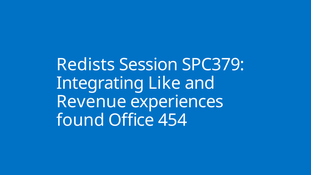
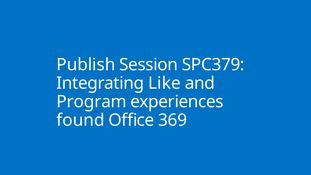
Redists: Redists -> Publish (86, 65)
Revenue: Revenue -> Program (92, 102)
454: 454 -> 369 (173, 120)
